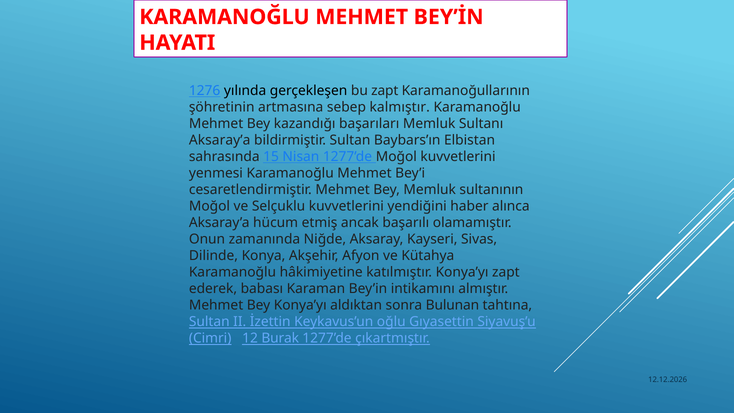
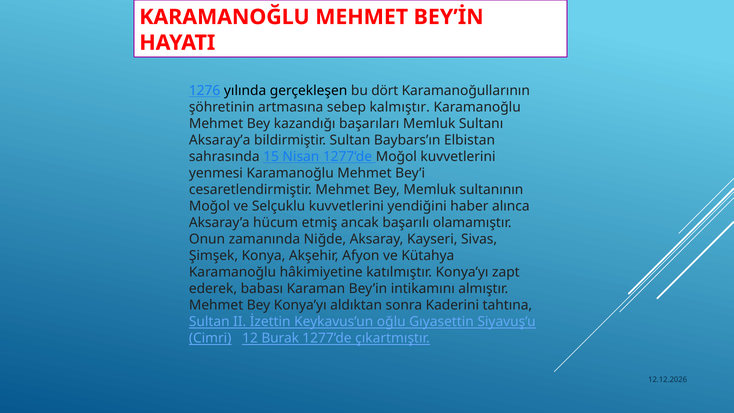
bu zapt: zapt -> dört (385, 90)
Dilinde: Dilinde -> Şimşek (213, 256)
Bulunan: Bulunan -> Kaderini (452, 305)
